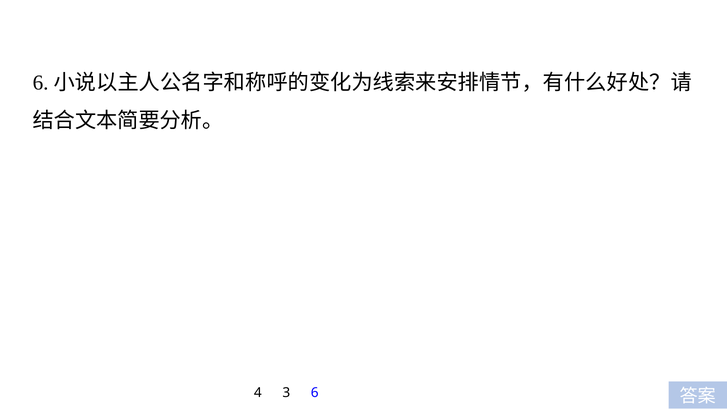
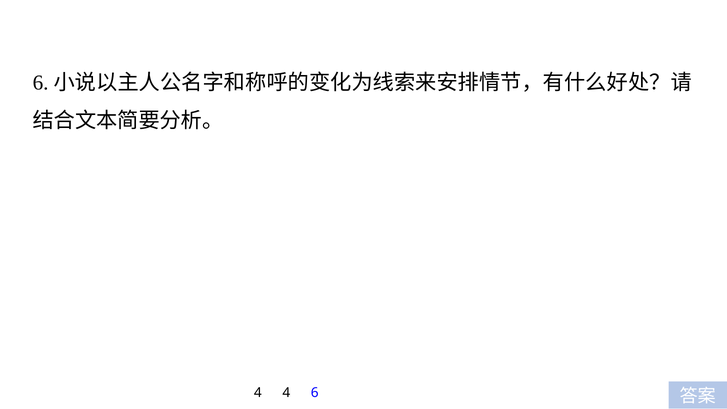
4 3: 3 -> 4 (286, 393)
